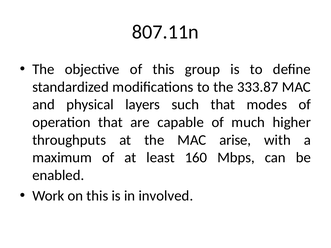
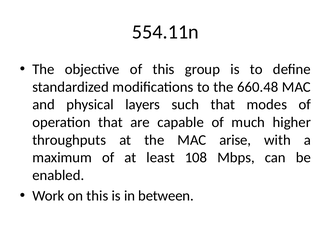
807.11n: 807.11n -> 554.11n (165, 32)
333.87: 333.87 -> 660.48 (258, 87)
160: 160 -> 108 (196, 158)
involved: involved -> between (166, 196)
